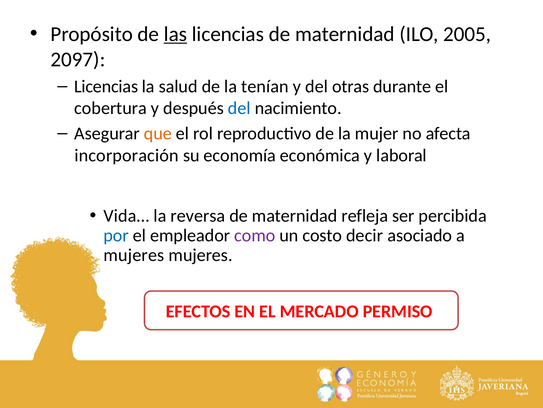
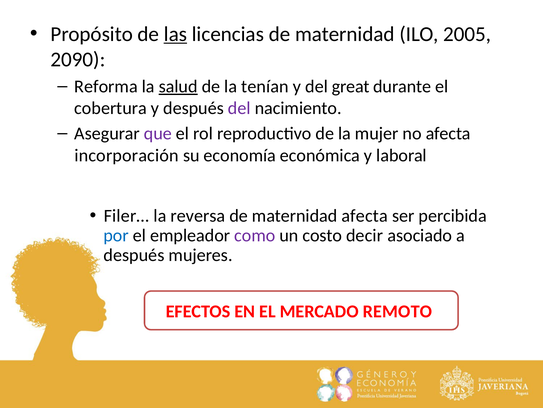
2097: 2097 -> 2090 (78, 59)
Licencias: Licencias -> Reforma (106, 86)
salud underline: none -> present (178, 86)
otras: otras -> great (351, 86)
del colour: blue -> purple (239, 108)
que colour: orange -> purple (158, 133)
Vida…: Vida… -> Filer… (126, 216)
maternidad refleja: refleja -> afecta (365, 216)
mujeres: mujeres -> después (134, 255)
PERMISO: PERMISO -> REMOTO (398, 311)
